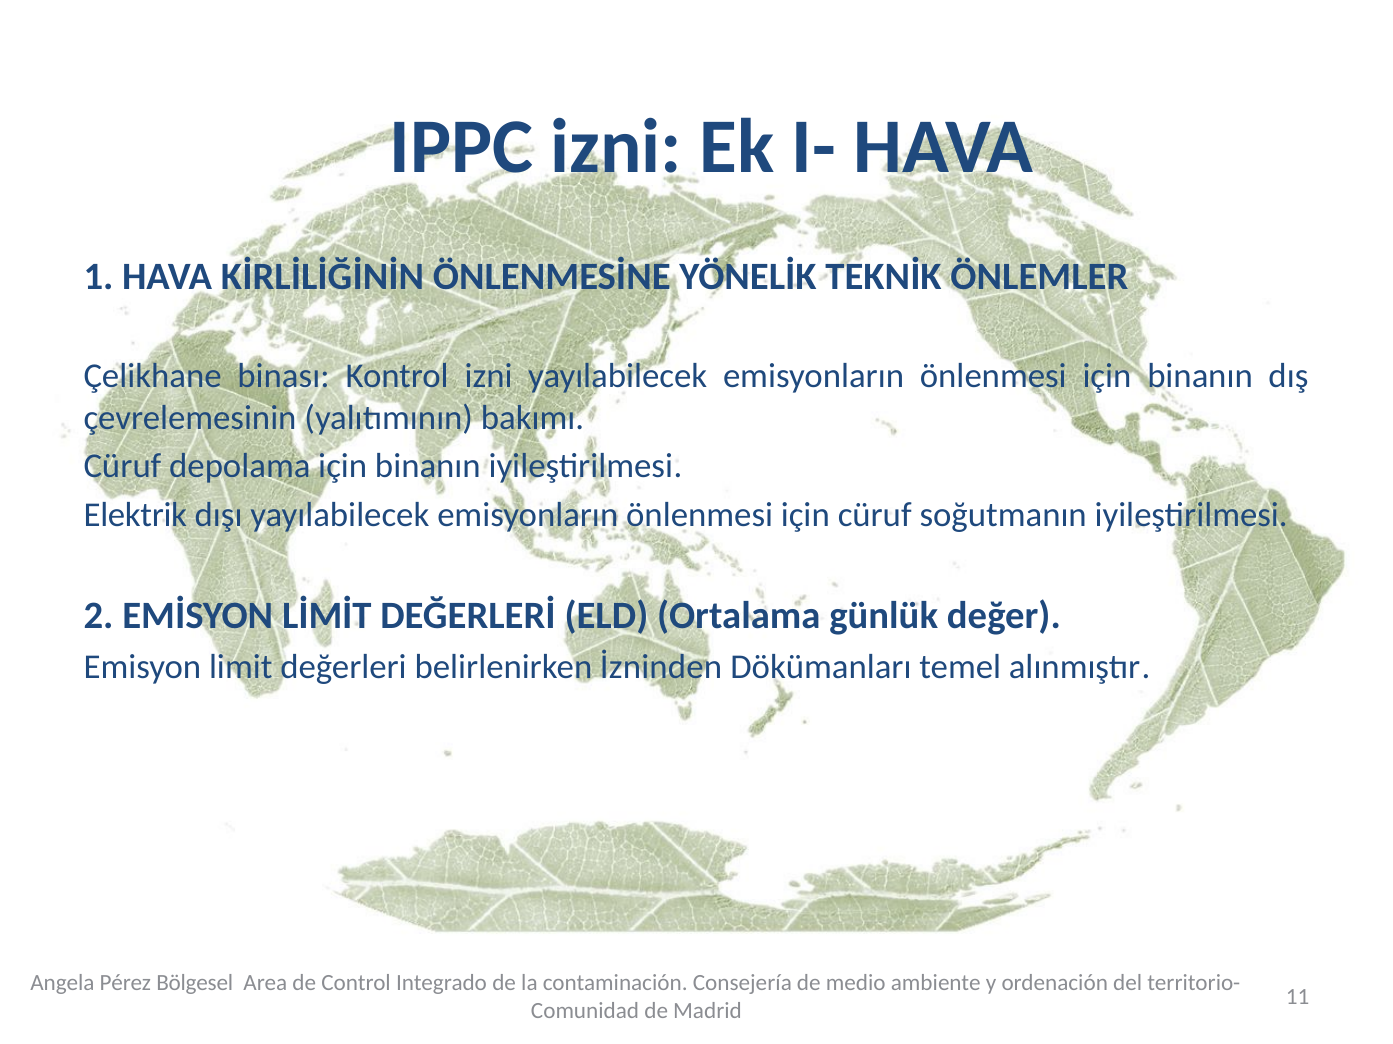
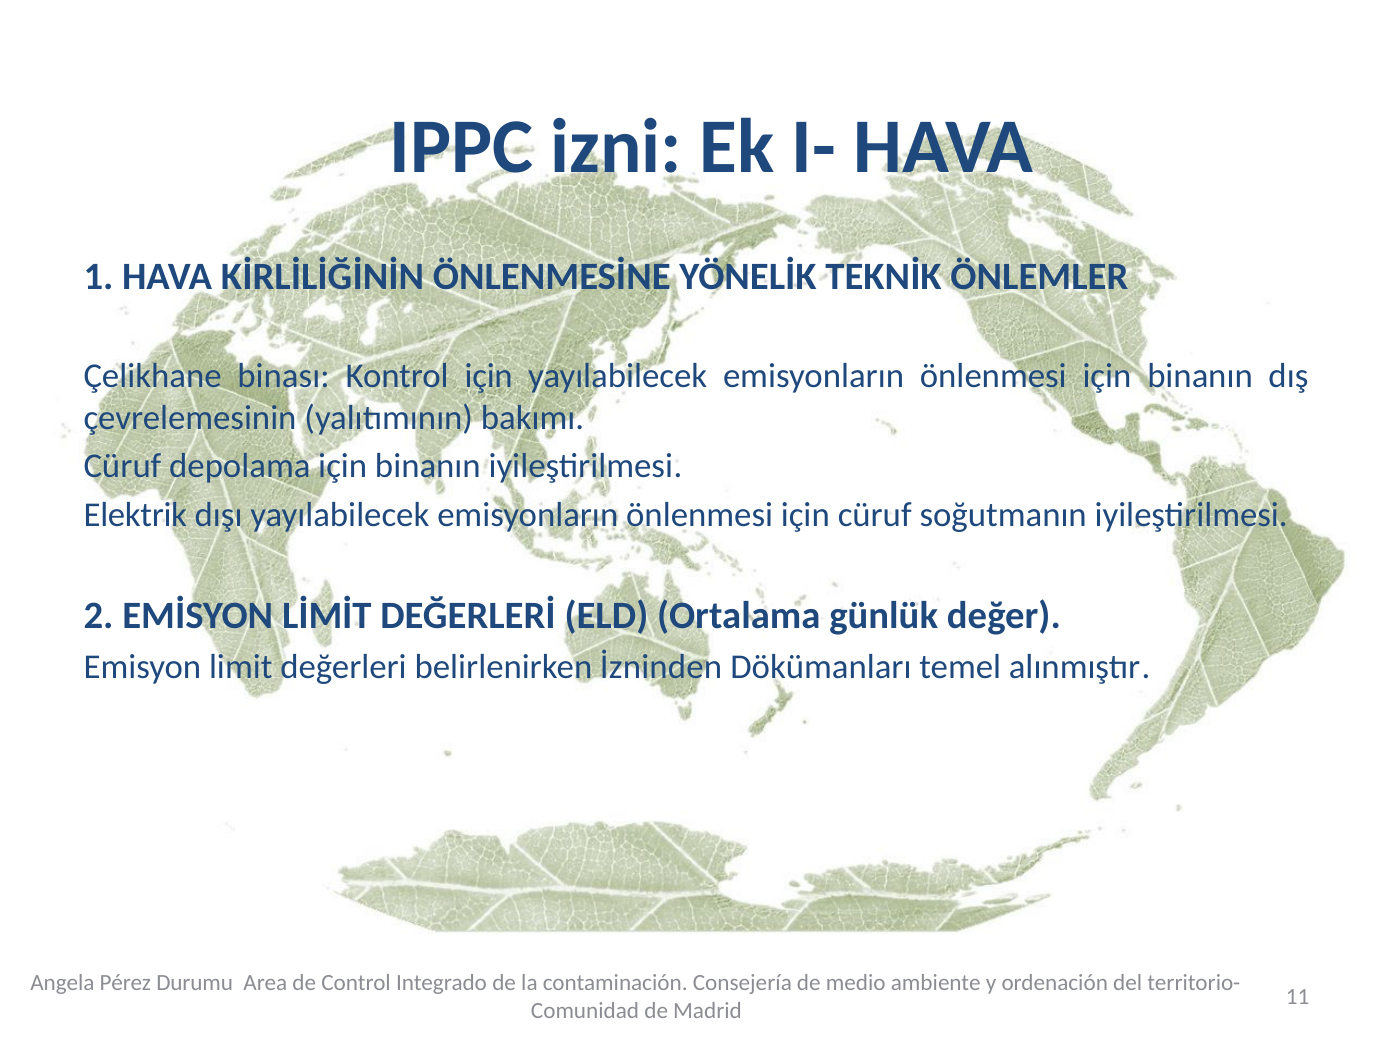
Kontrol izni: izni -> için (489, 376)
Bölgesel: Bölgesel -> Durumu (195, 984)
